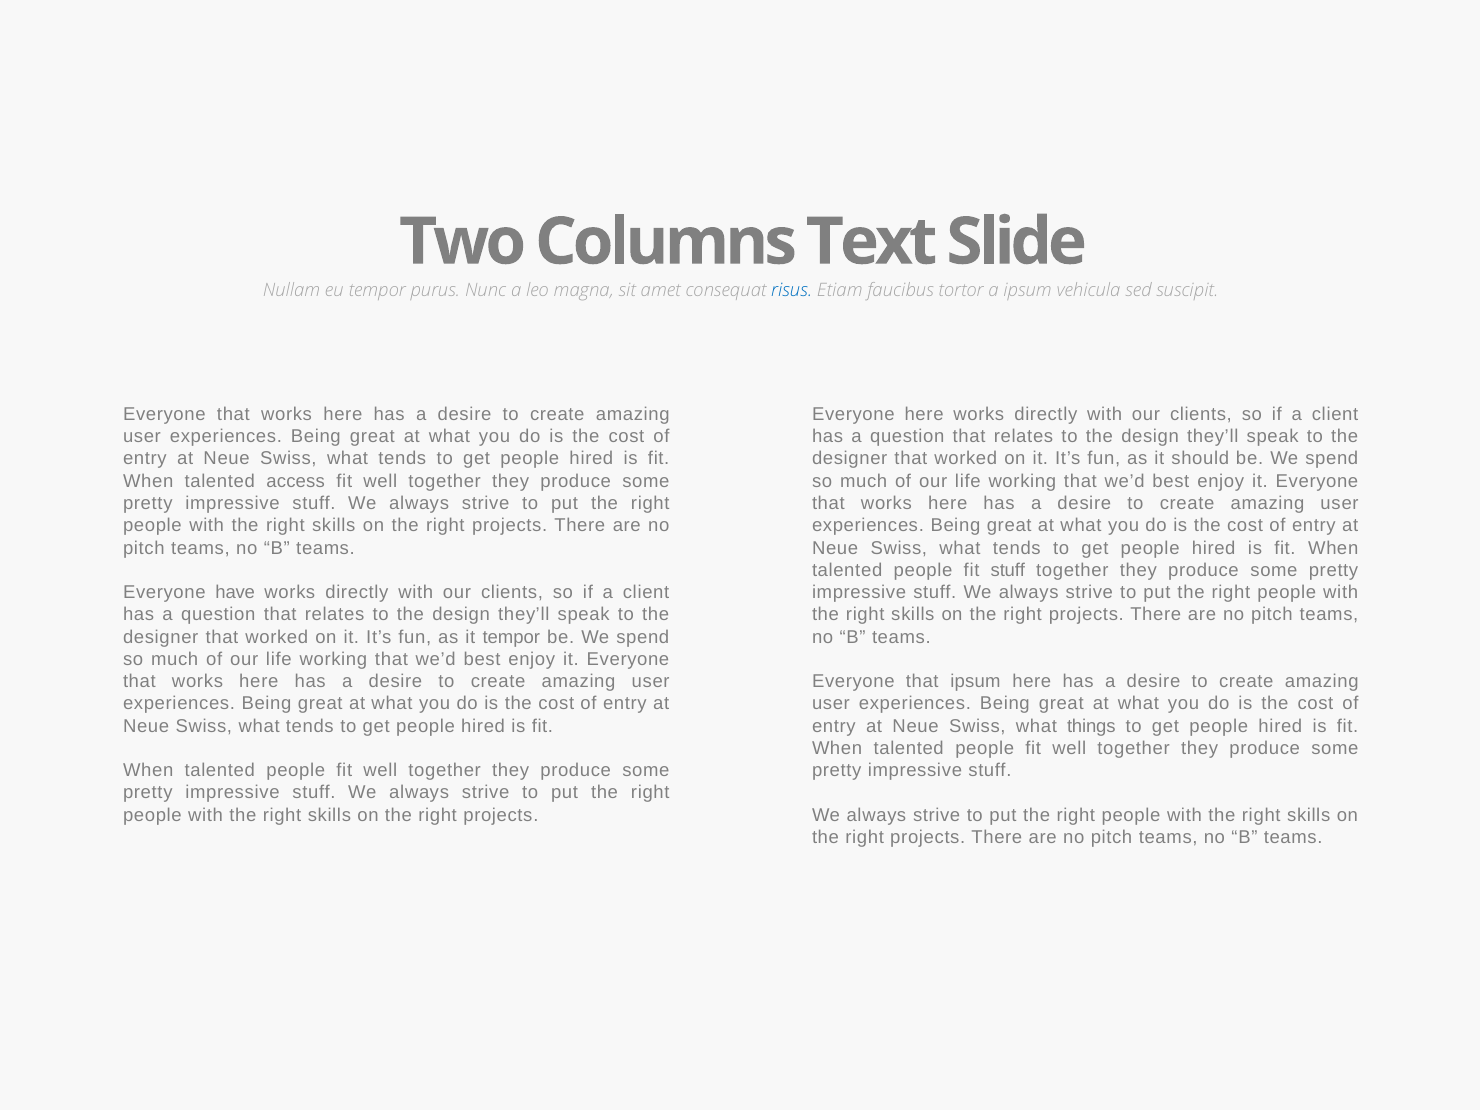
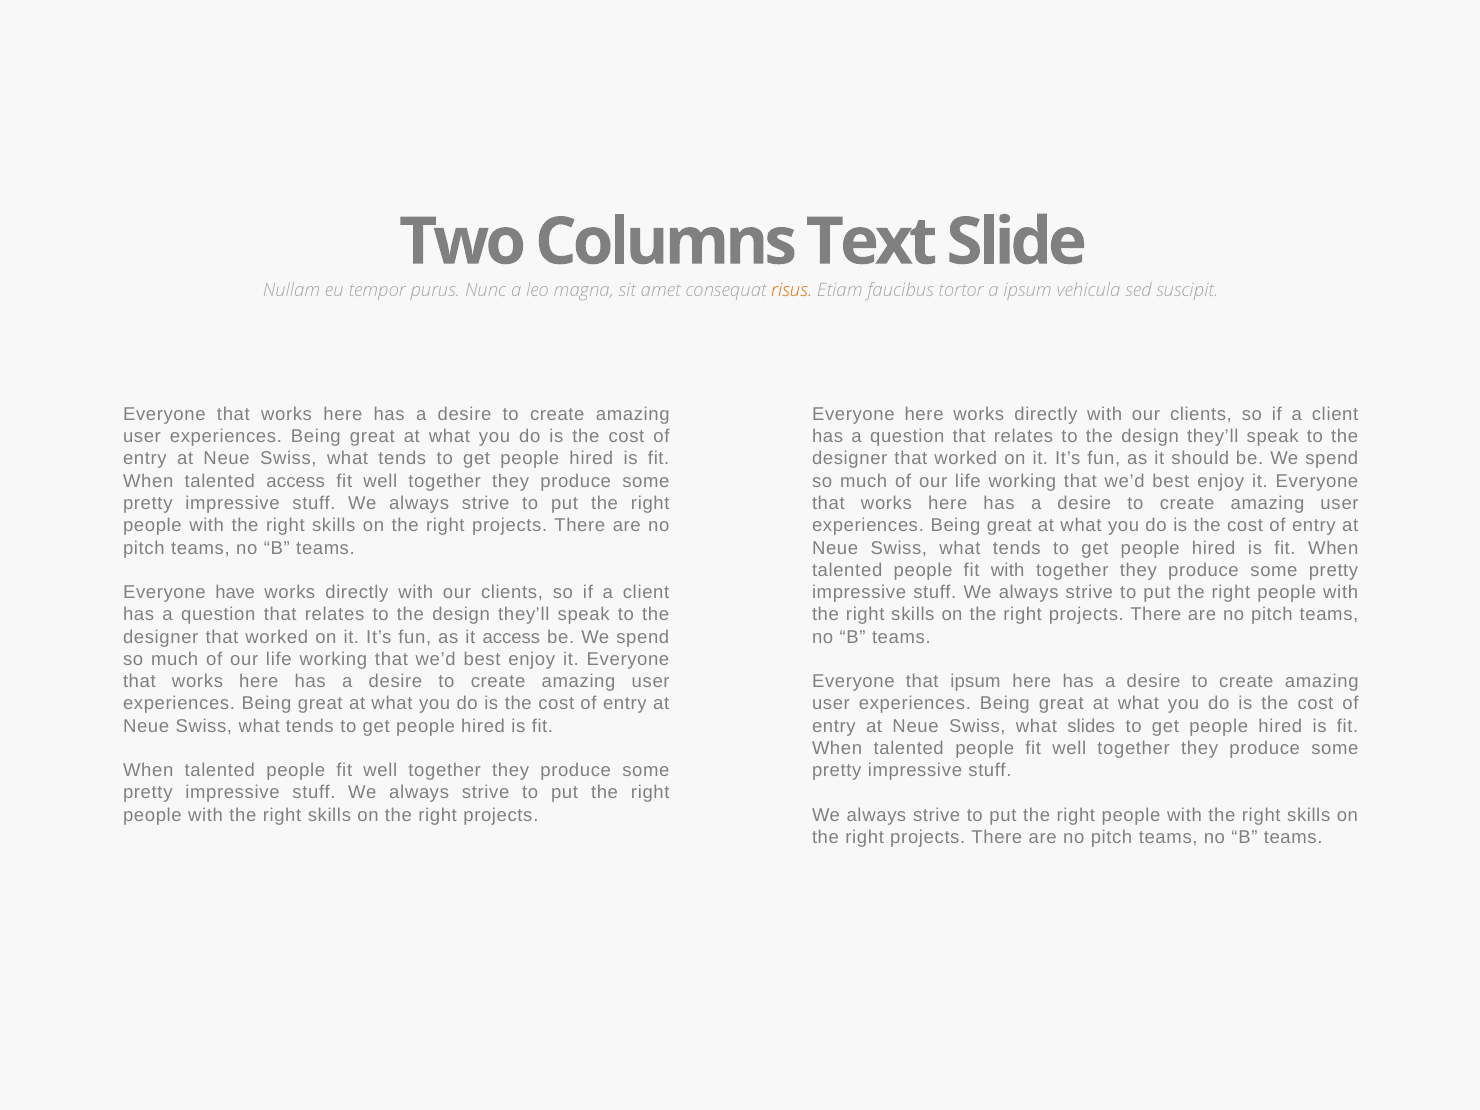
risus colour: blue -> orange (792, 290)
fit stuff: stuff -> with (1008, 570)
it tempor: tempor -> access (511, 637)
things: things -> slides (1091, 726)
